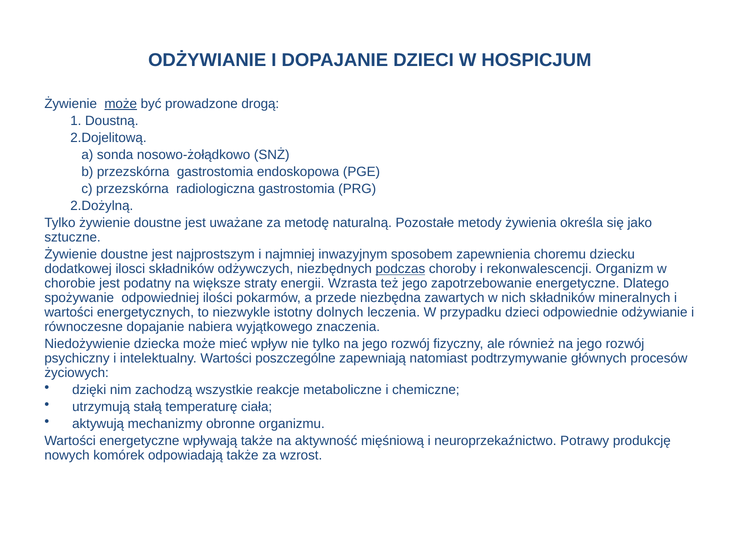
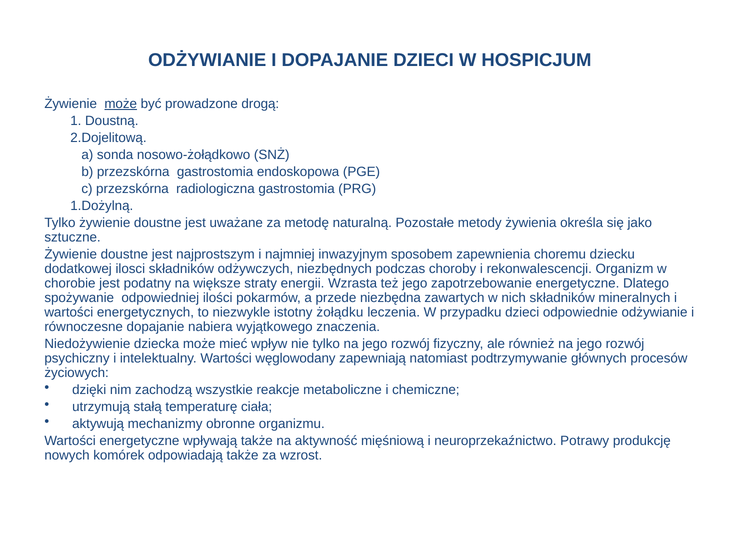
2.Dożylną: 2.Dożylną -> 1.Dożylną (102, 206)
podczas underline: present -> none (400, 269)
dolnych: dolnych -> żołądku (340, 312)
poszczególne: poszczególne -> węglowodany (295, 358)
